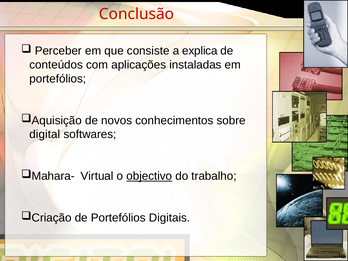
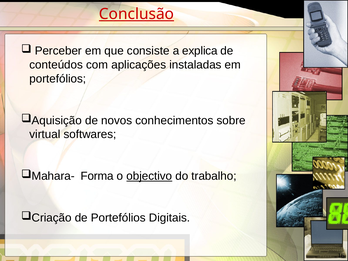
Conclusão underline: none -> present (136, 14)
digital: digital -> virtual (45, 134)
Virtual: Virtual -> Forma (97, 176)
